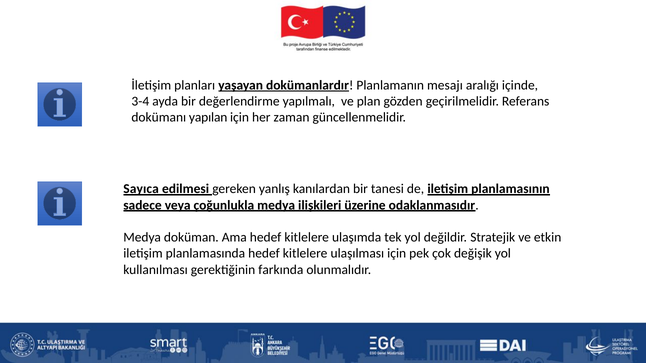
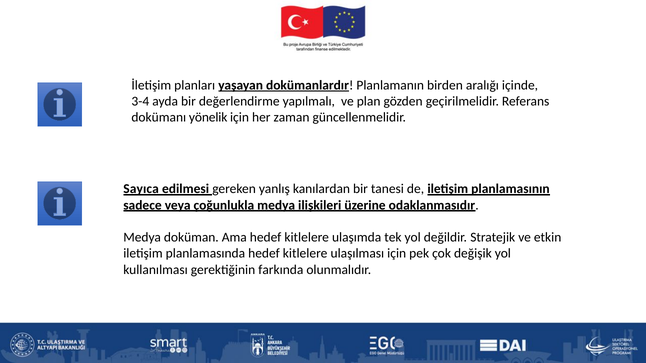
mesajı: mesajı -> birden (445, 85)
yapılan: yapılan -> yönelik (208, 117)
